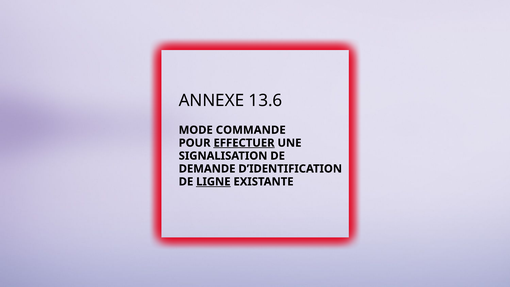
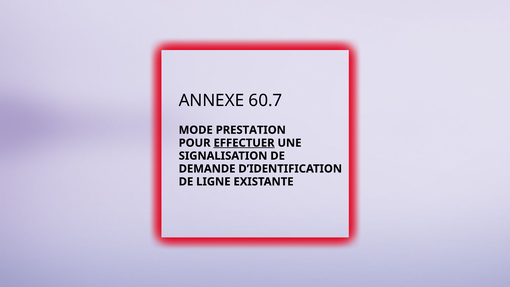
13.6: 13.6 -> 60.7 (265, 100)
COMMANDE: COMMANDE -> PRESTATION (251, 130)
LIGNE underline: present -> none (213, 182)
